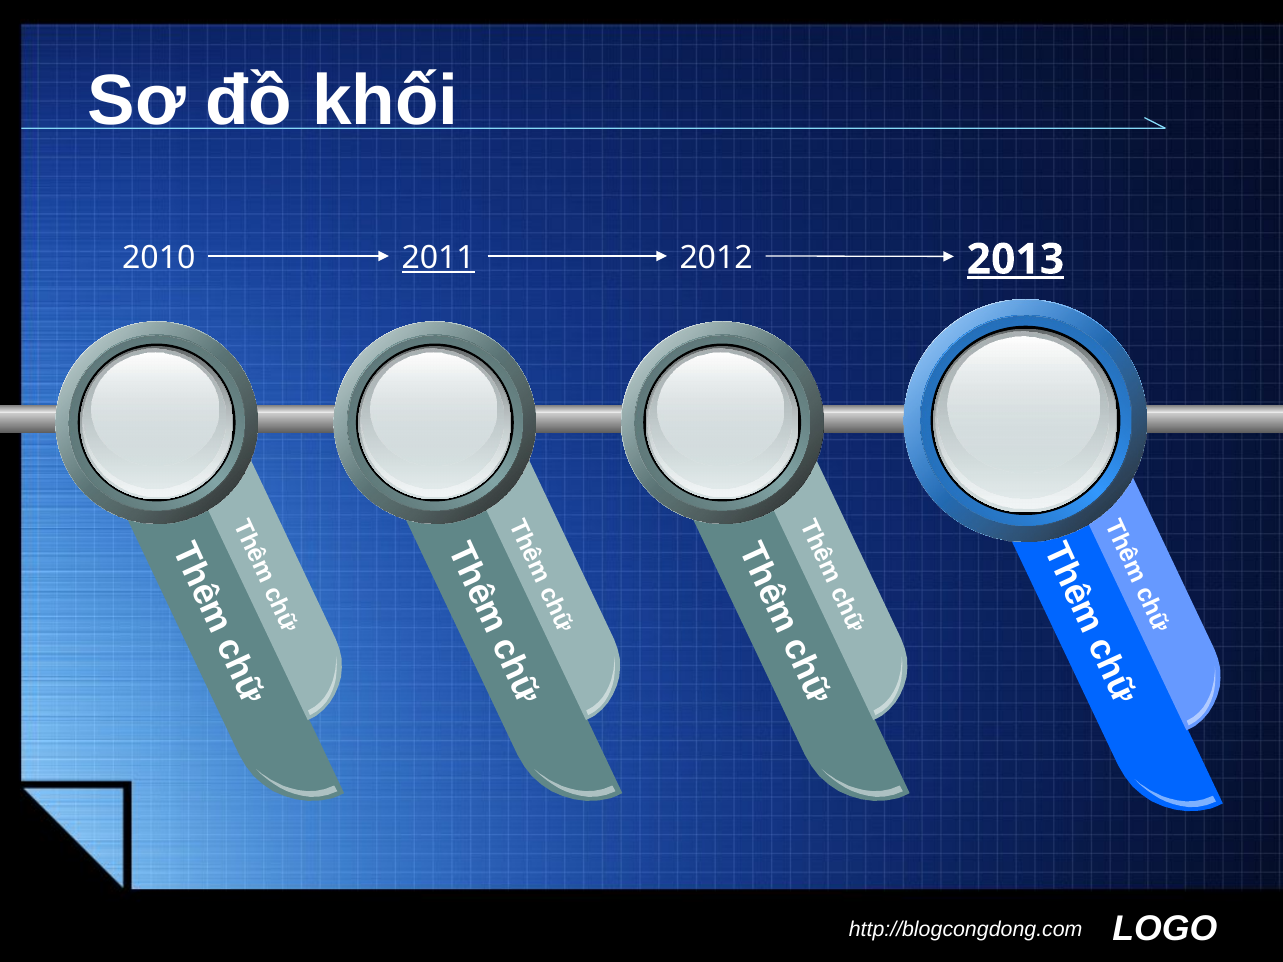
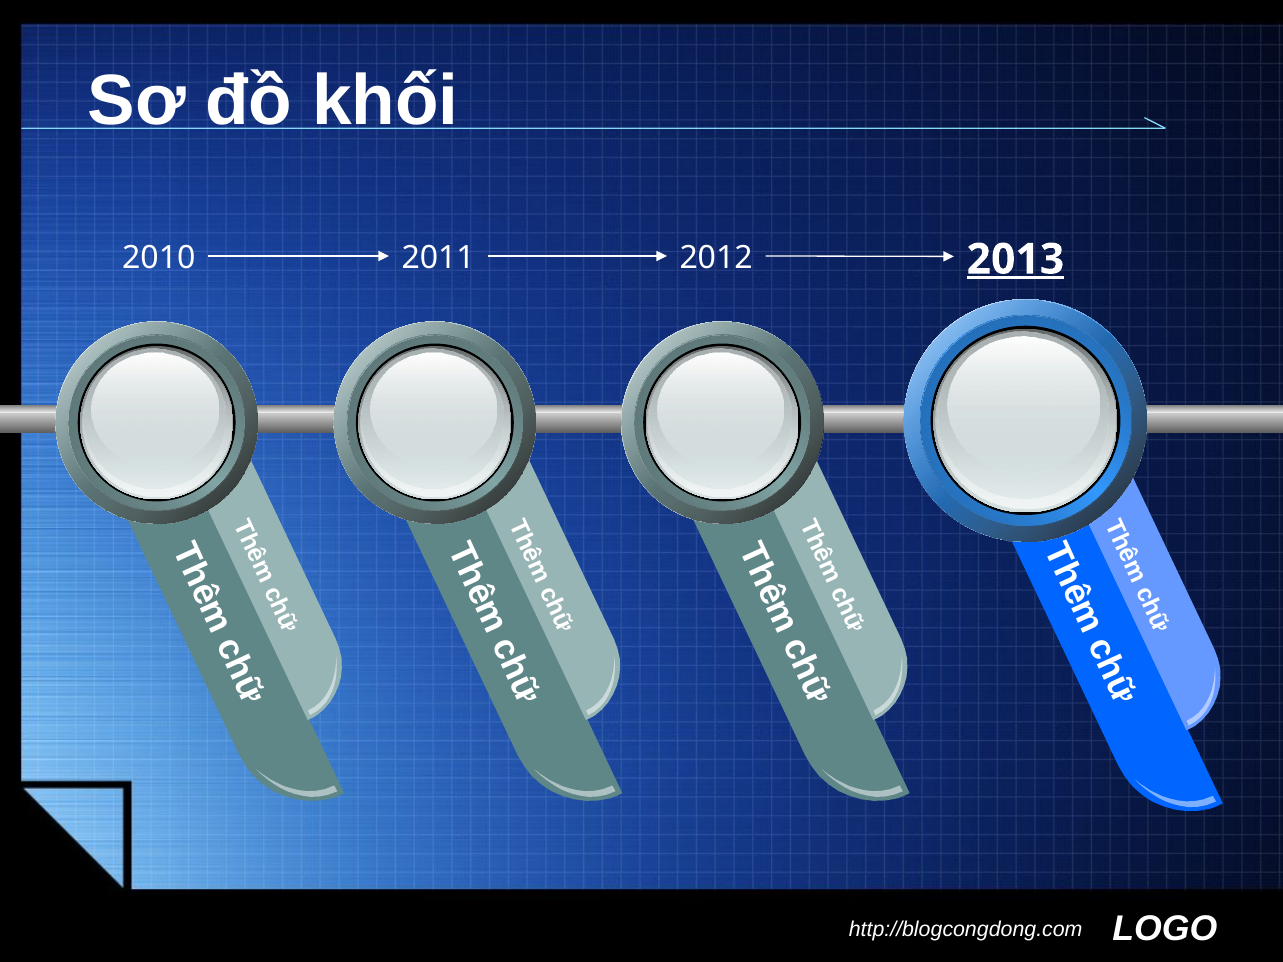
2011 underline: present -> none (438, 258)
